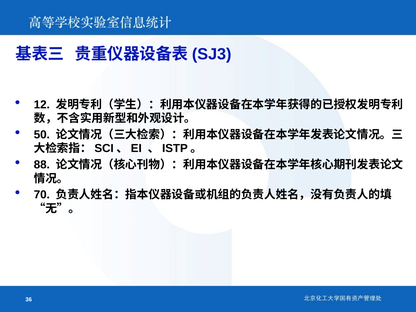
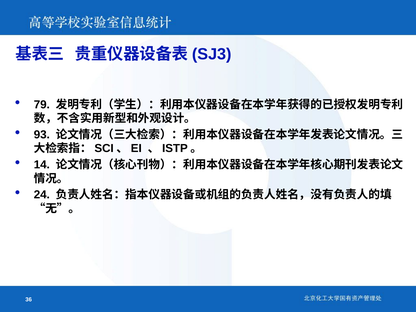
12: 12 -> 79 (42, 105)
50: 50 -> 93 (42, 135)
88: 88 -> 14 (42, 165)
70: 70 -> 24 (42, 195)
